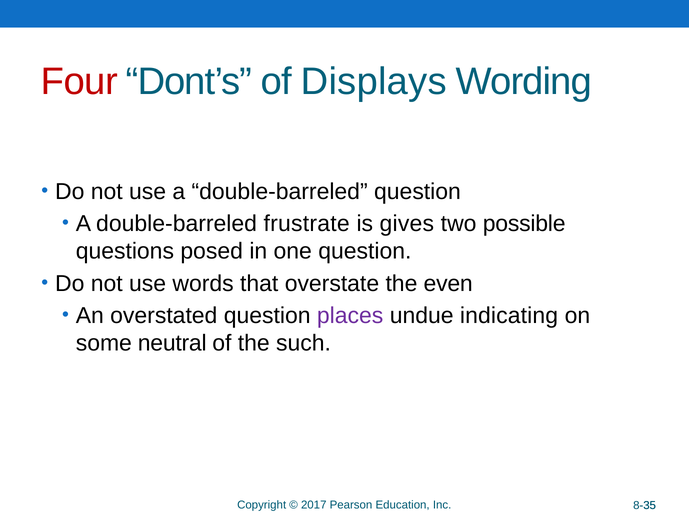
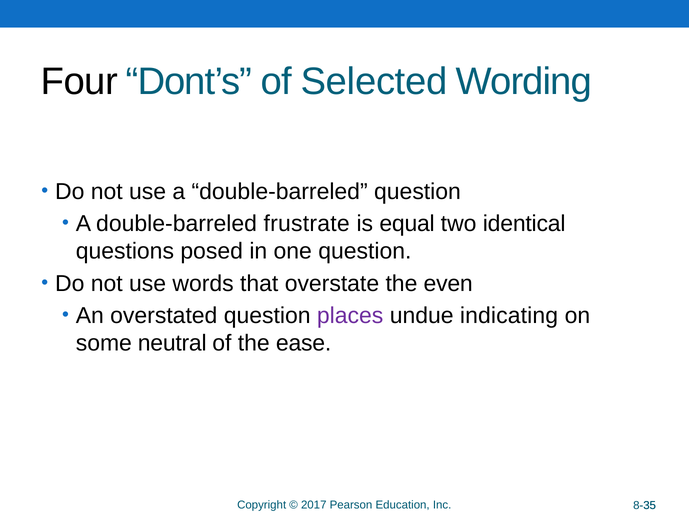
Four colour: red -> black (79, 81)
Displays: Displays -> Selected (374, 81)
gives: gives -> equal (407, 224)
possible: possible -> identical (524, 224)
such: such -> ease (304, 343)
